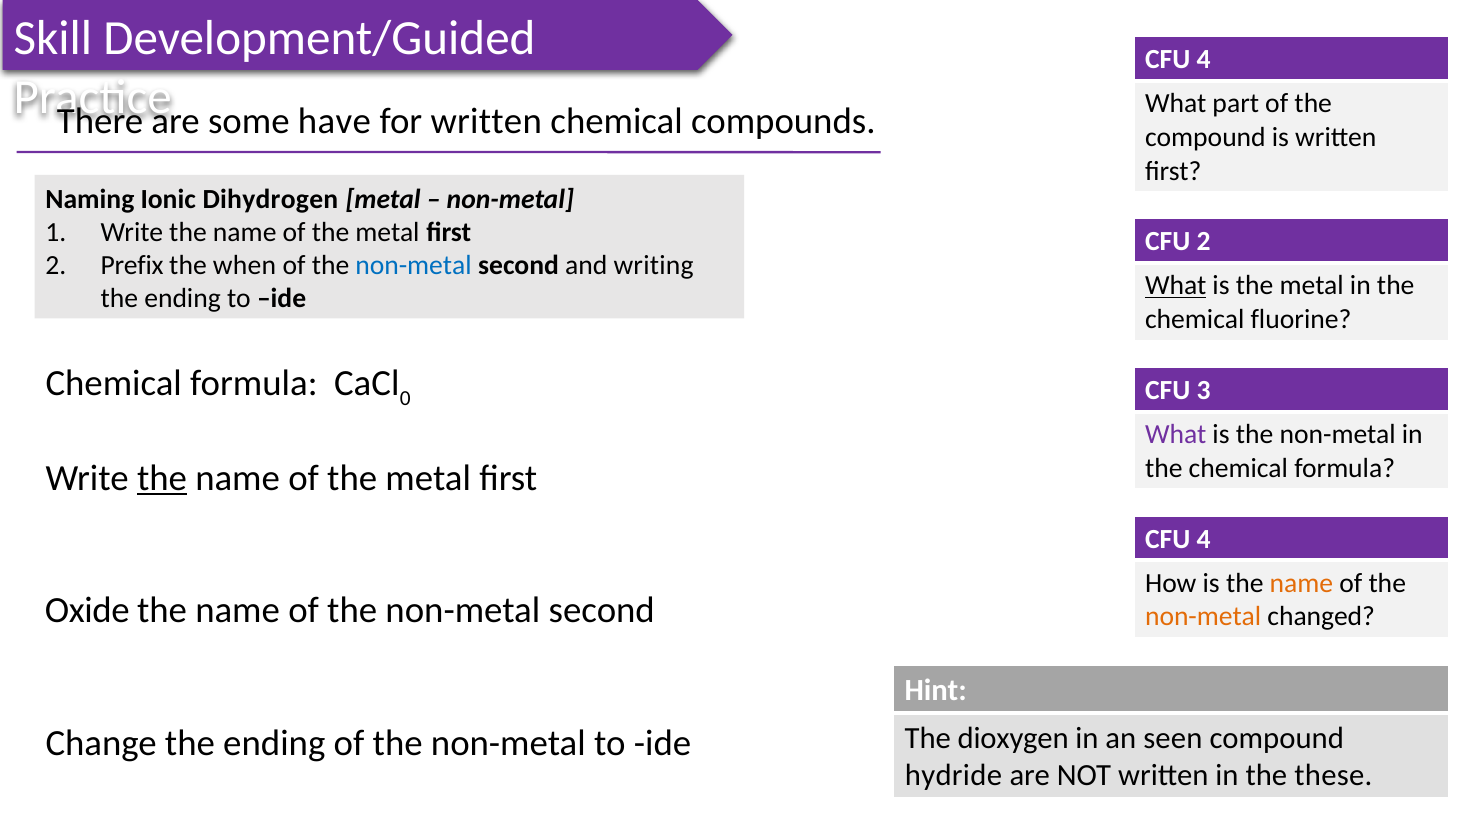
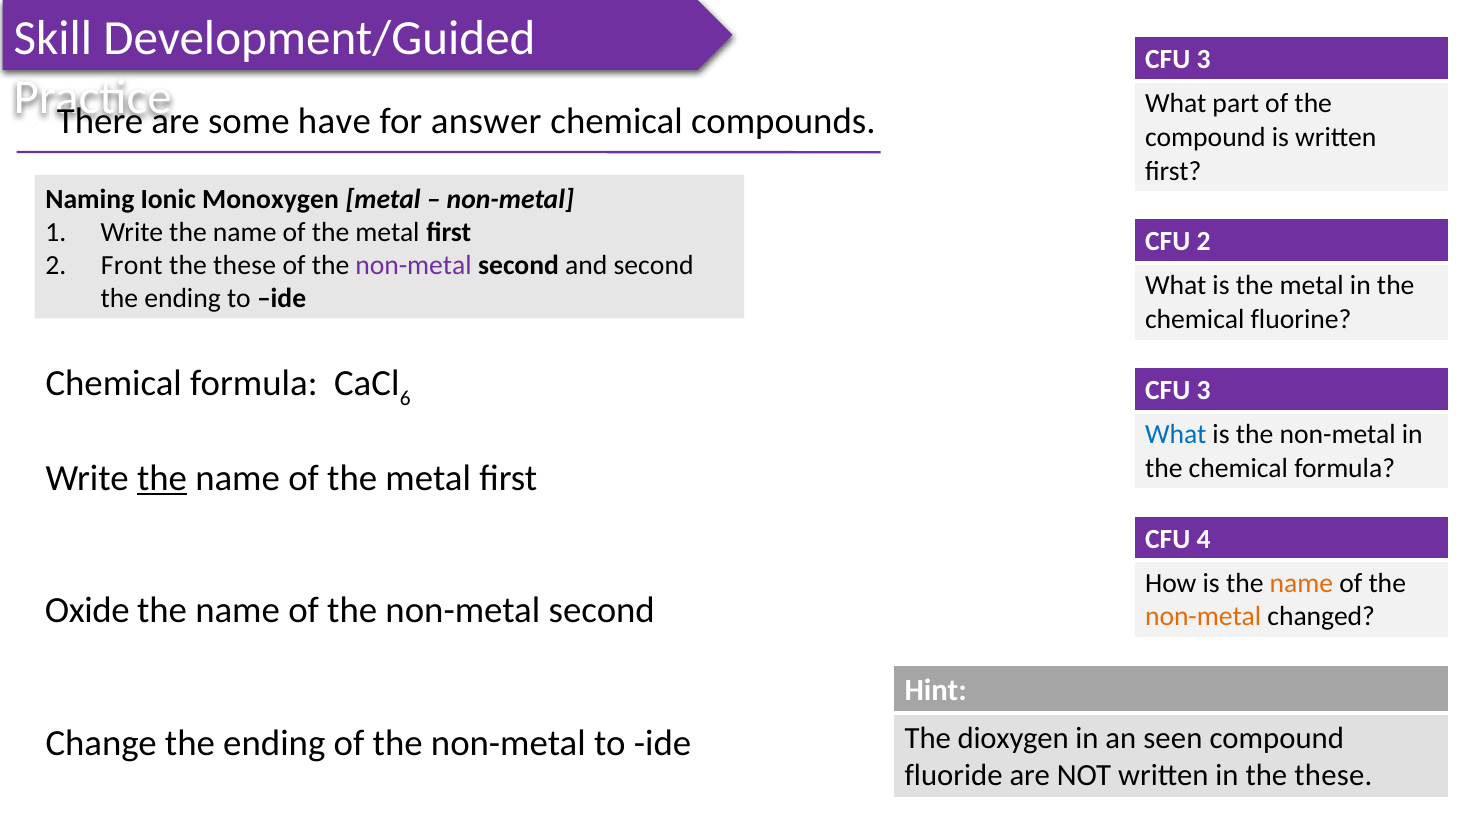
4: 4 -> 3 (1204, 59)
for written: written -> answer (486, 121)
Dihydrogen: Dihydrogen -> Monoxygen (270, 199)
Prefix: Prefix -> Front (132, 265)
when: when -> these (245, 265)
non-metal colour: blue -> purple (413, 265)
and writing: writing -> second (654, 265)
What underline: present -> none (1176, 285)
0: 0 -> 6 (405, 398)
What colour: purple -> blue (1176, 434)
hydride: hydride -> fluoride (954, 775)
